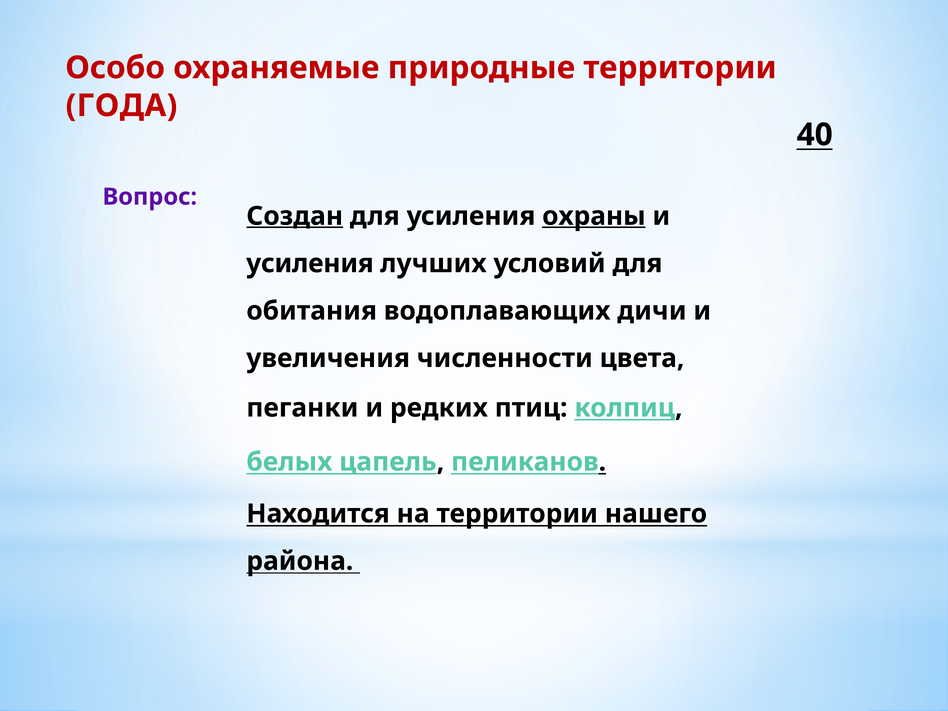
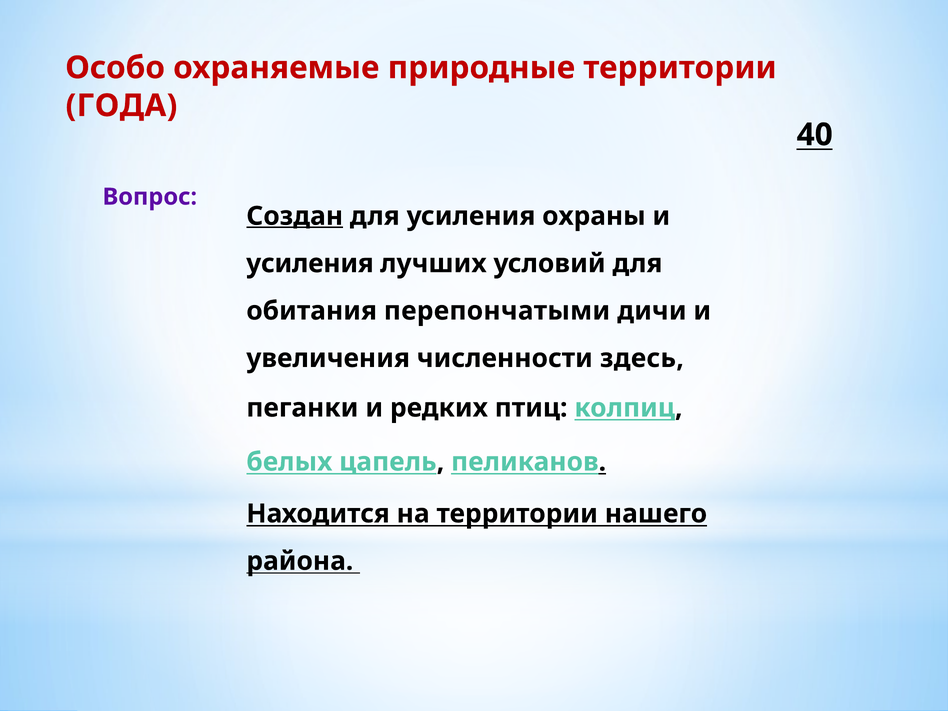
охраны underline: present -> none (594, 216)
водоплавающих: водоплавающих -> перепончатыми (497, 311)
цвета: цвета -> здесь (642, 358)
